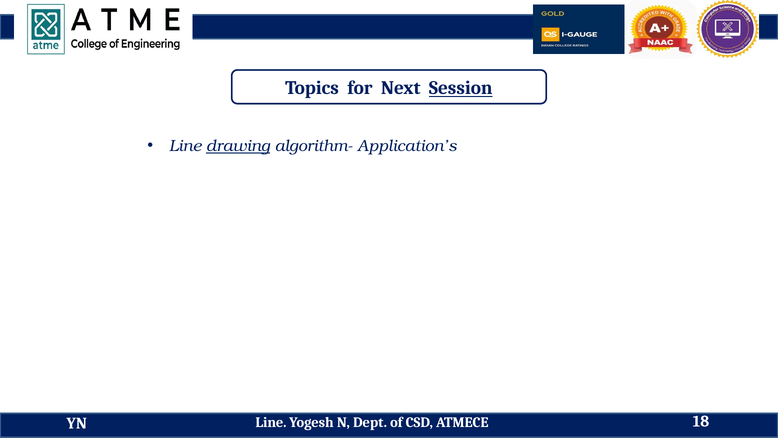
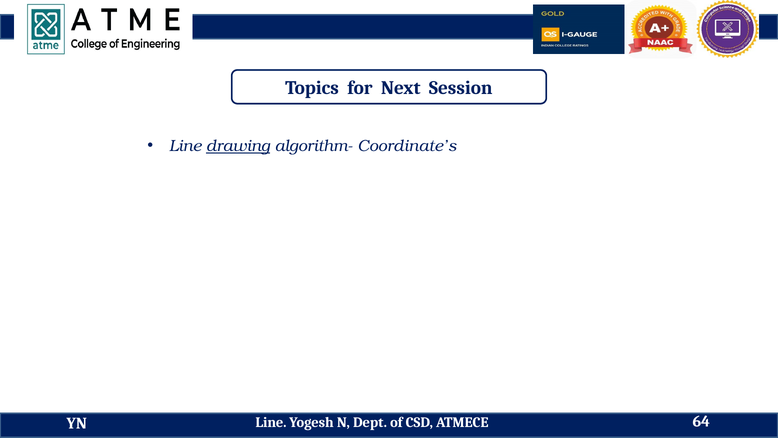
Session underline: present -> none (461, 88)
Application’s: Application’s -> Coordinate’s (407, 146)
18: 18 -> 64 (701, 421)
